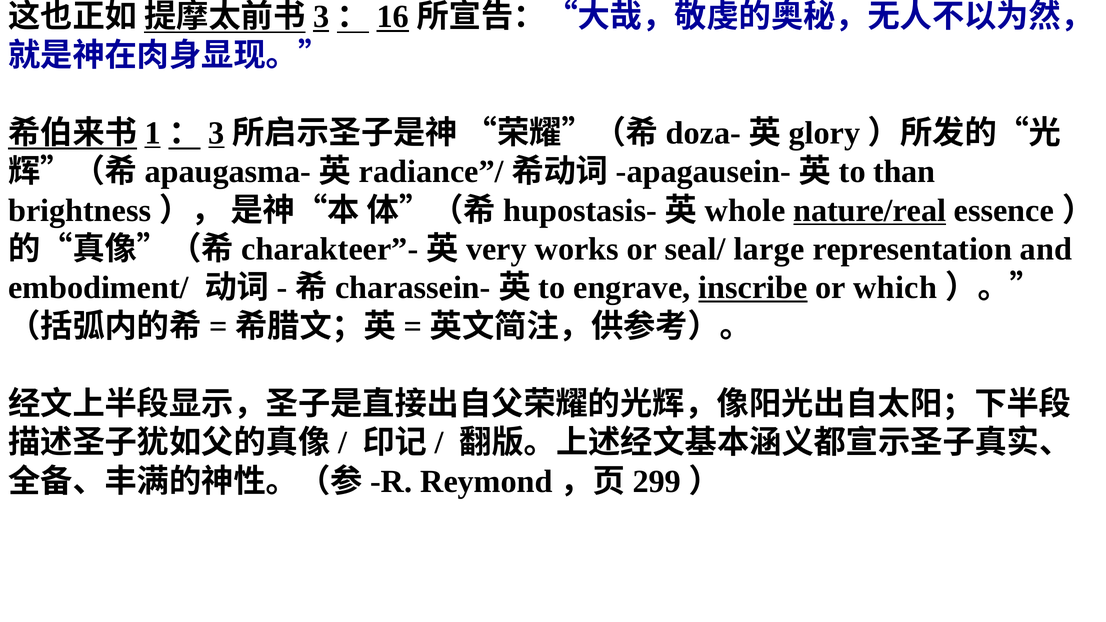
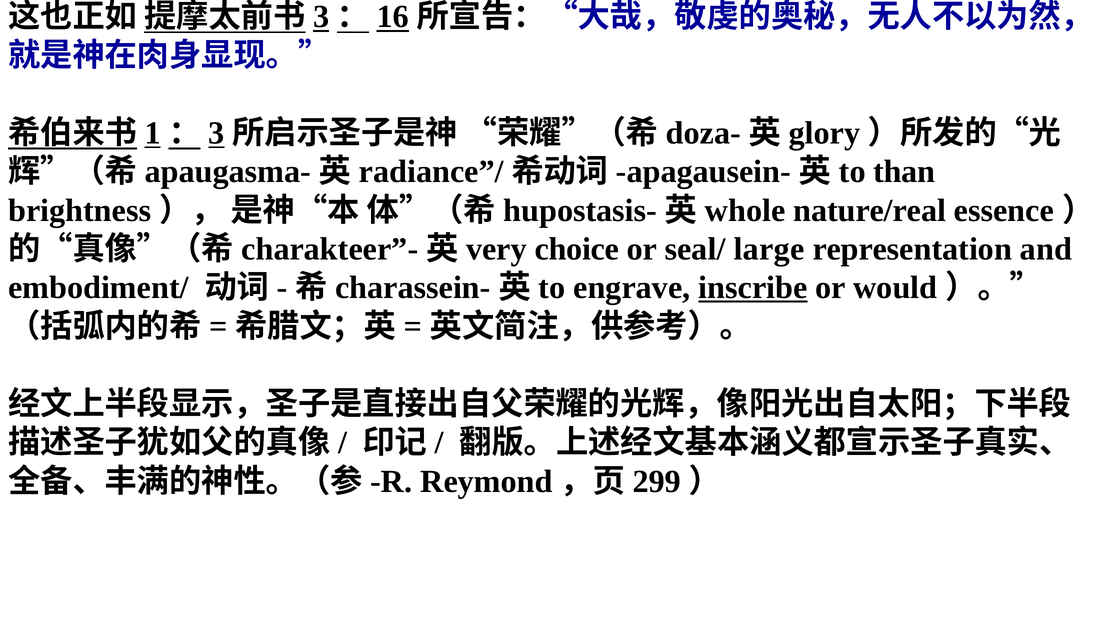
nature/real underline: present -> none (870, 210)
works: works -> choice (577, 249)
which: which -> would (895, 288)
